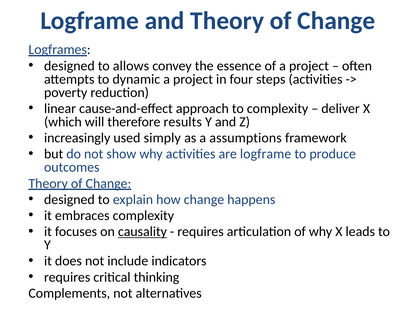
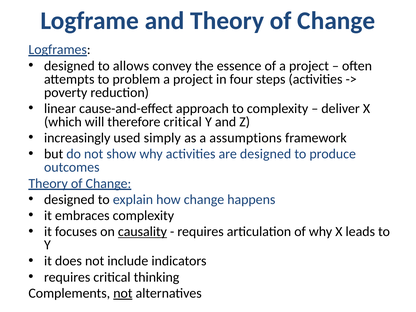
dynamic: dynamic -> problem (136, 79)
therefore results: results -> critical (183, 122)
are logframe: logframe -> designed (266, 154)
not underline: none -> present (123, 293)
